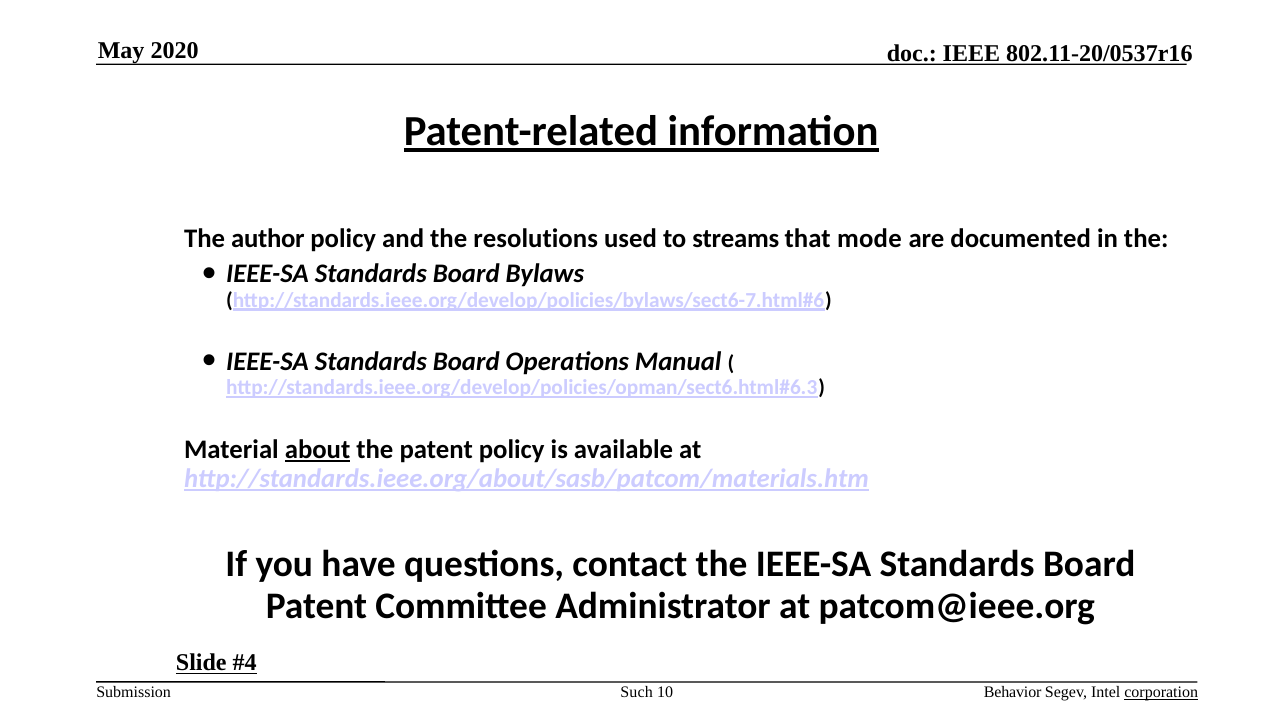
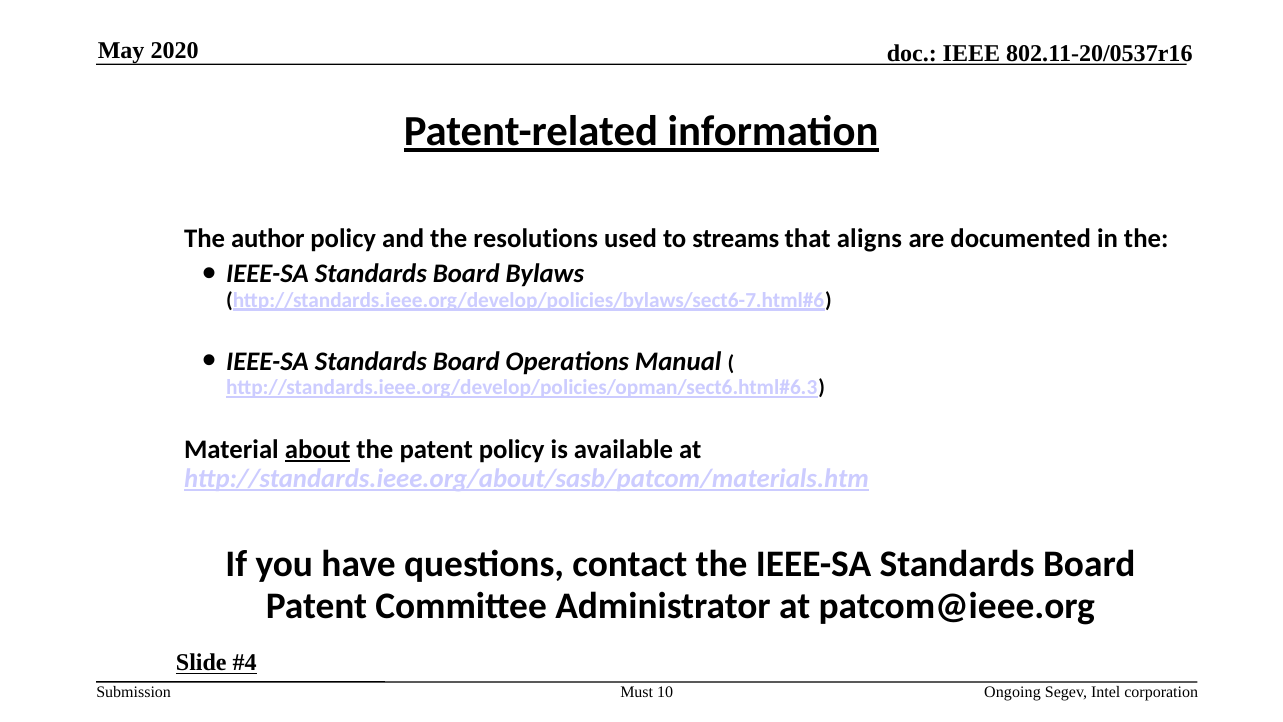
mode: mode -> aligns (869, 239)
Such: Such -> Must (637, 692)
Behavior: Behavior -> Ongoing (1013, 692)
corporation underline: present -> none (1161, 692)
